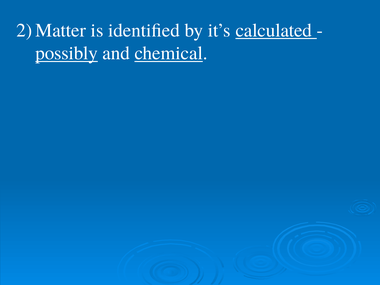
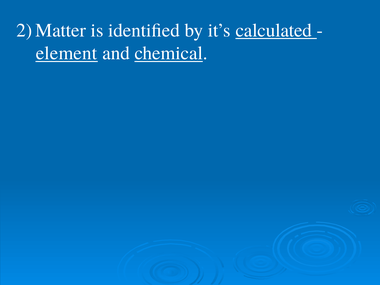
possibly: possibly -> element (66, 53)
